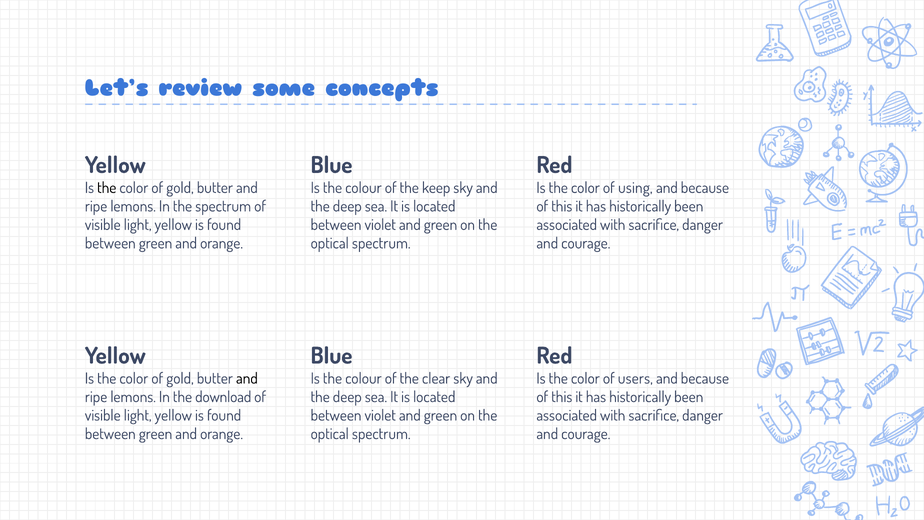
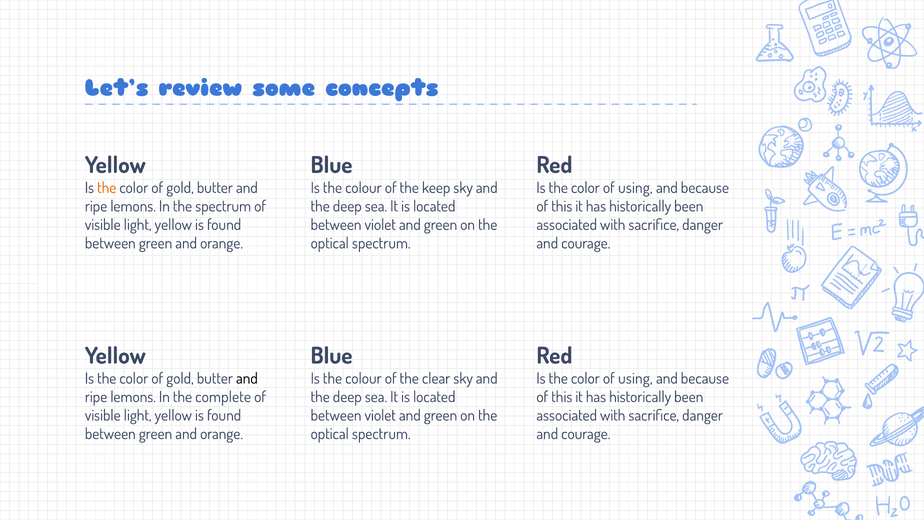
the colour: black -> orange (107, 188)
users: users -> using (635, 378)
download: download -> complete (223, 397)
